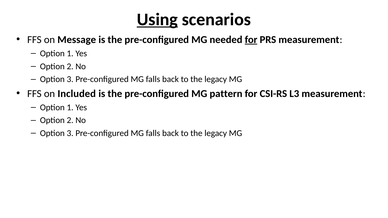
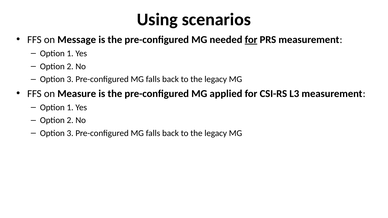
Using underline: present -> none (157, 19)
Included: Included -> Measure (77, 94)
pattern: pattern -> applied (226, 94)
